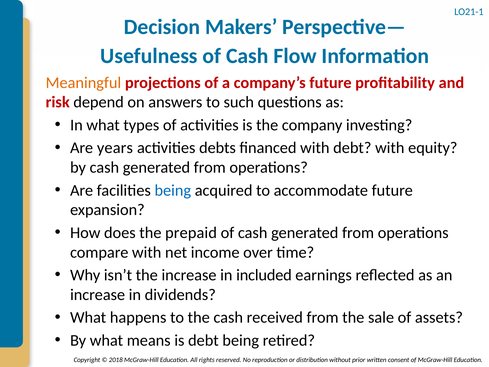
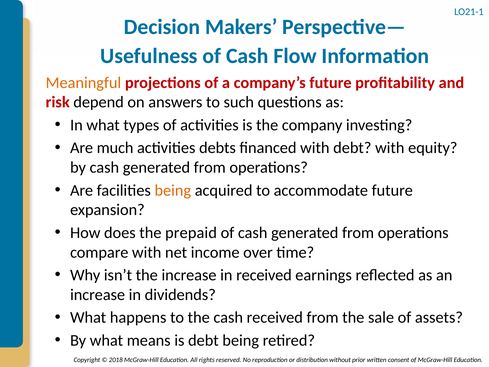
years: years -> much (115, 148)
being colour: blue -> orange (173, 190)
in included: included -> received (264, 275)
